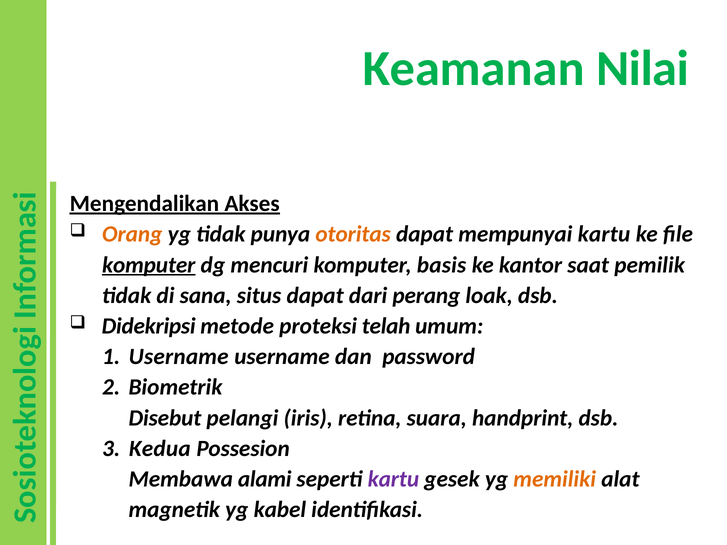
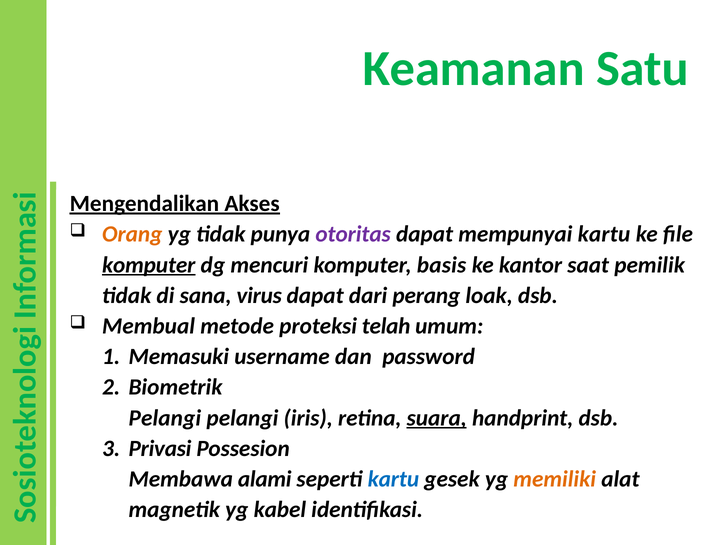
Nilai: Nilai -> Satu (643, 69)
otoritas colour: orange -> purple (353, 234)
situs: situs -> virus (259, 296)
Didekripsi: Didekripsi -> Membual (149, 326)
Username: Username -> Memasuki (179, 357)
Disebut: Disebut -> Pelangi (165, 418)
suara underline: none -> present (437, 418)
Kedua: Kedua -> Privasi (160, 449)
kartu colour: purple -> blue (393, 479)
